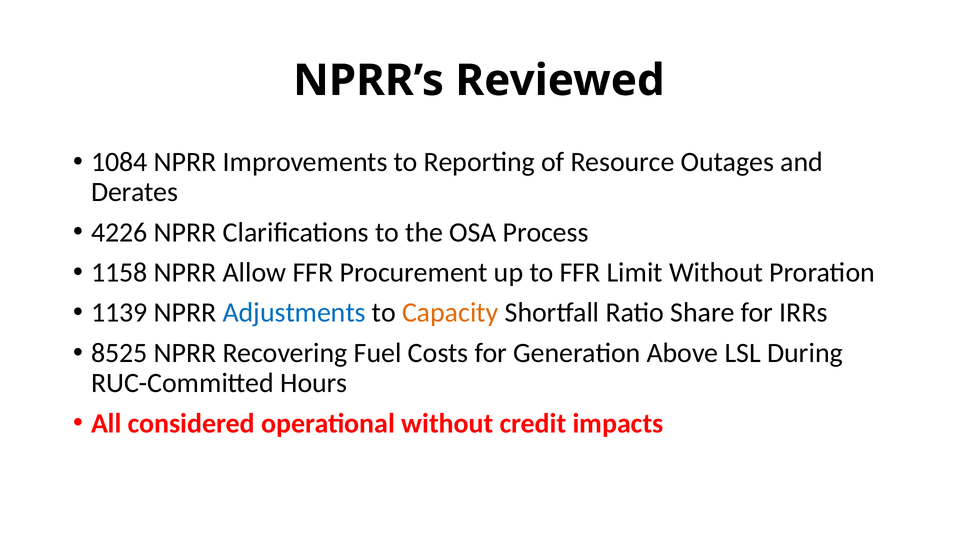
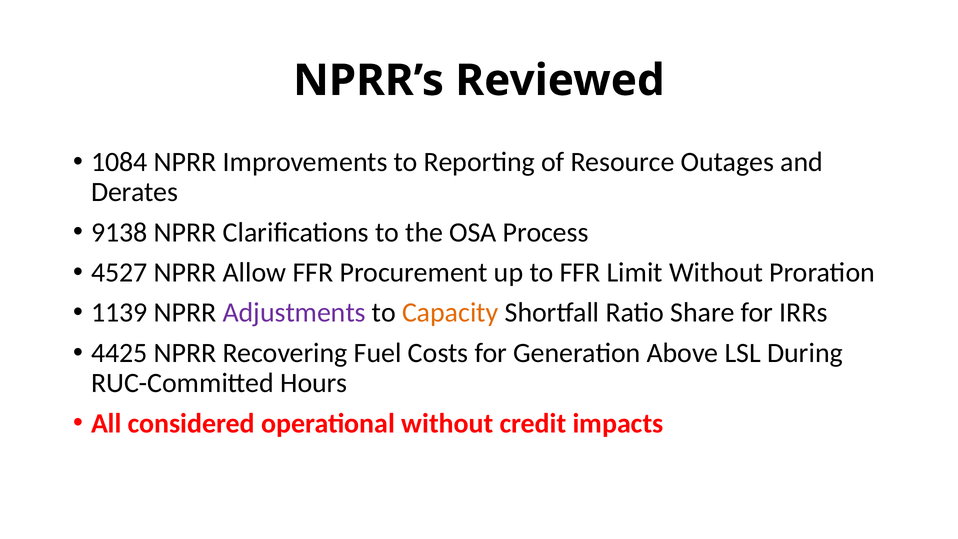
4226: 4226 -> 9138 (119, 232)
1158: 1158 -> 4527 (119, 272)
Adjustments colour: blue -> purple (294, 313)
8525: 8525 -> 4425 (119, 353)
